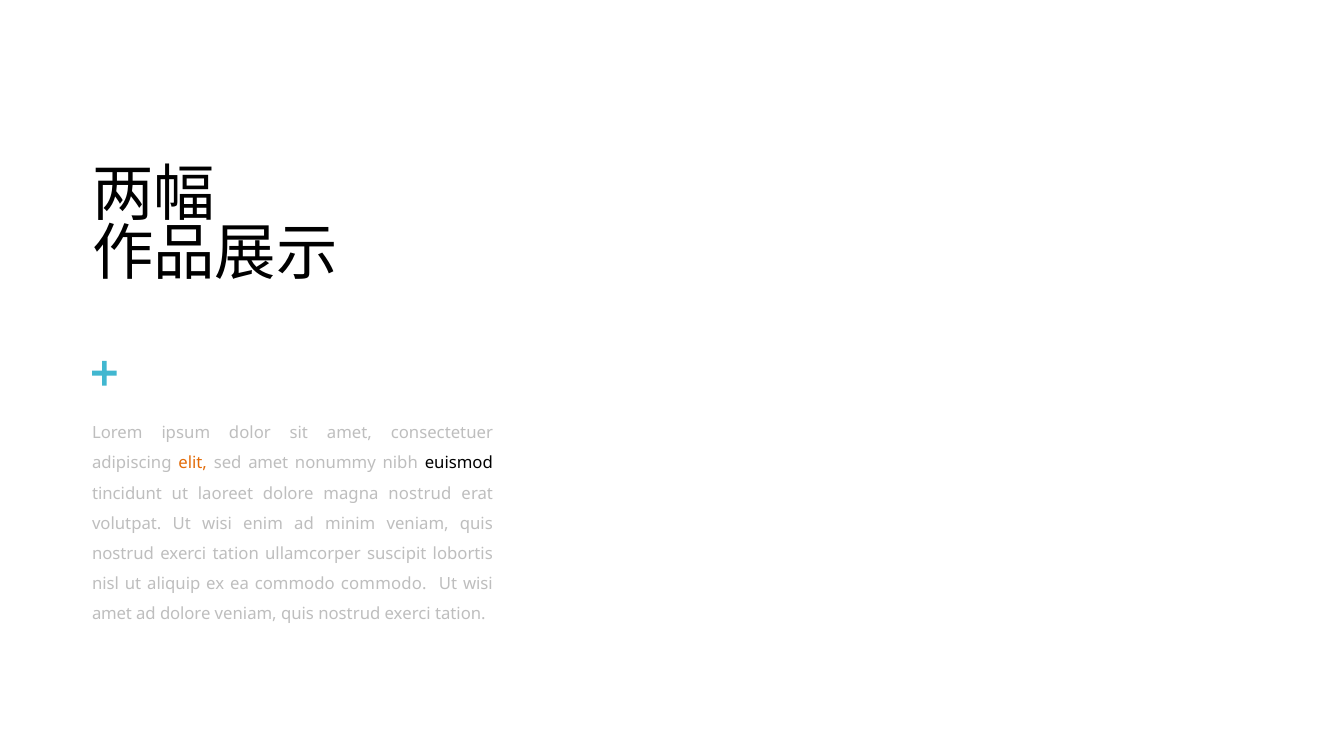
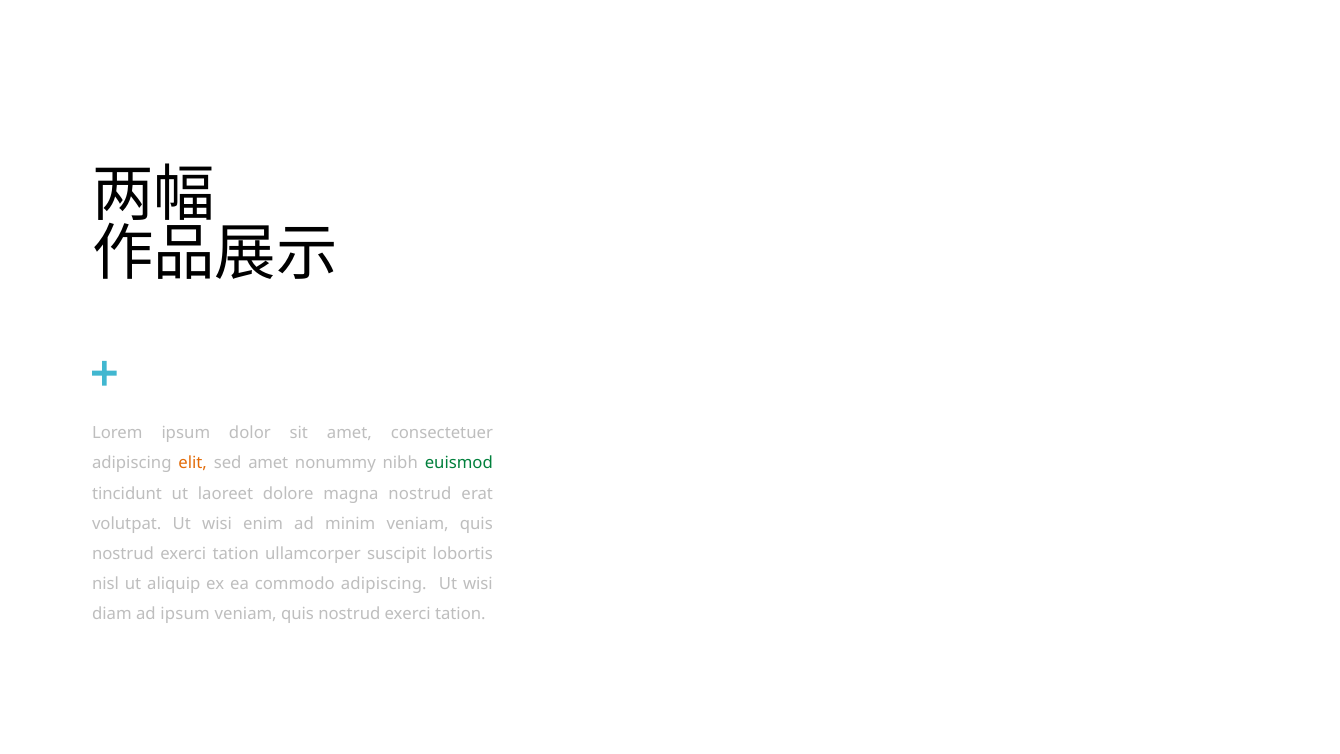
euismod colour: black -> green (459, 463)
commodo commodo: commodo -> adipiscing (384, 584)
amet: amet -> diam (112, 614)
ad dolore: dolore -> ipsum (185, 614)
